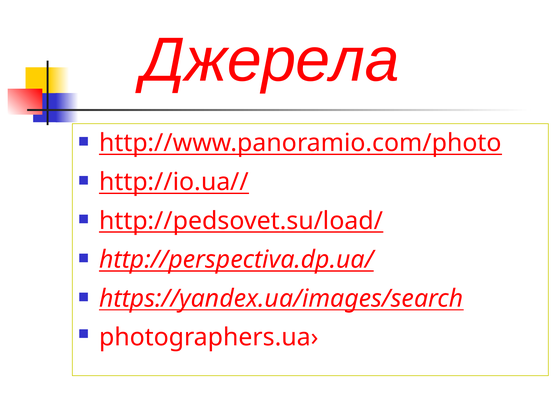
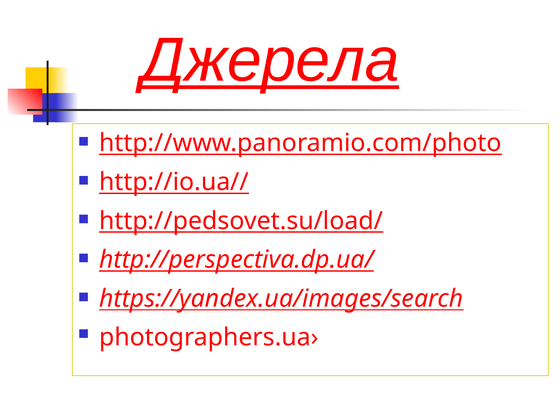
Джерела underline: none -> present (270, 60)
